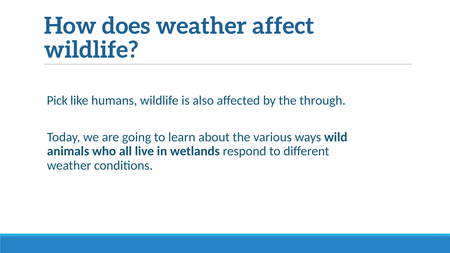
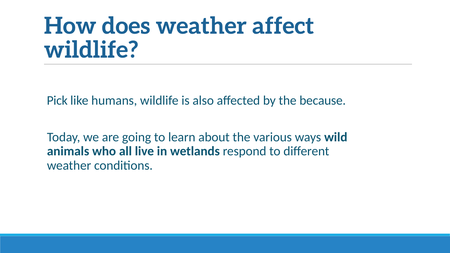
through: through -> because (323, 101)
